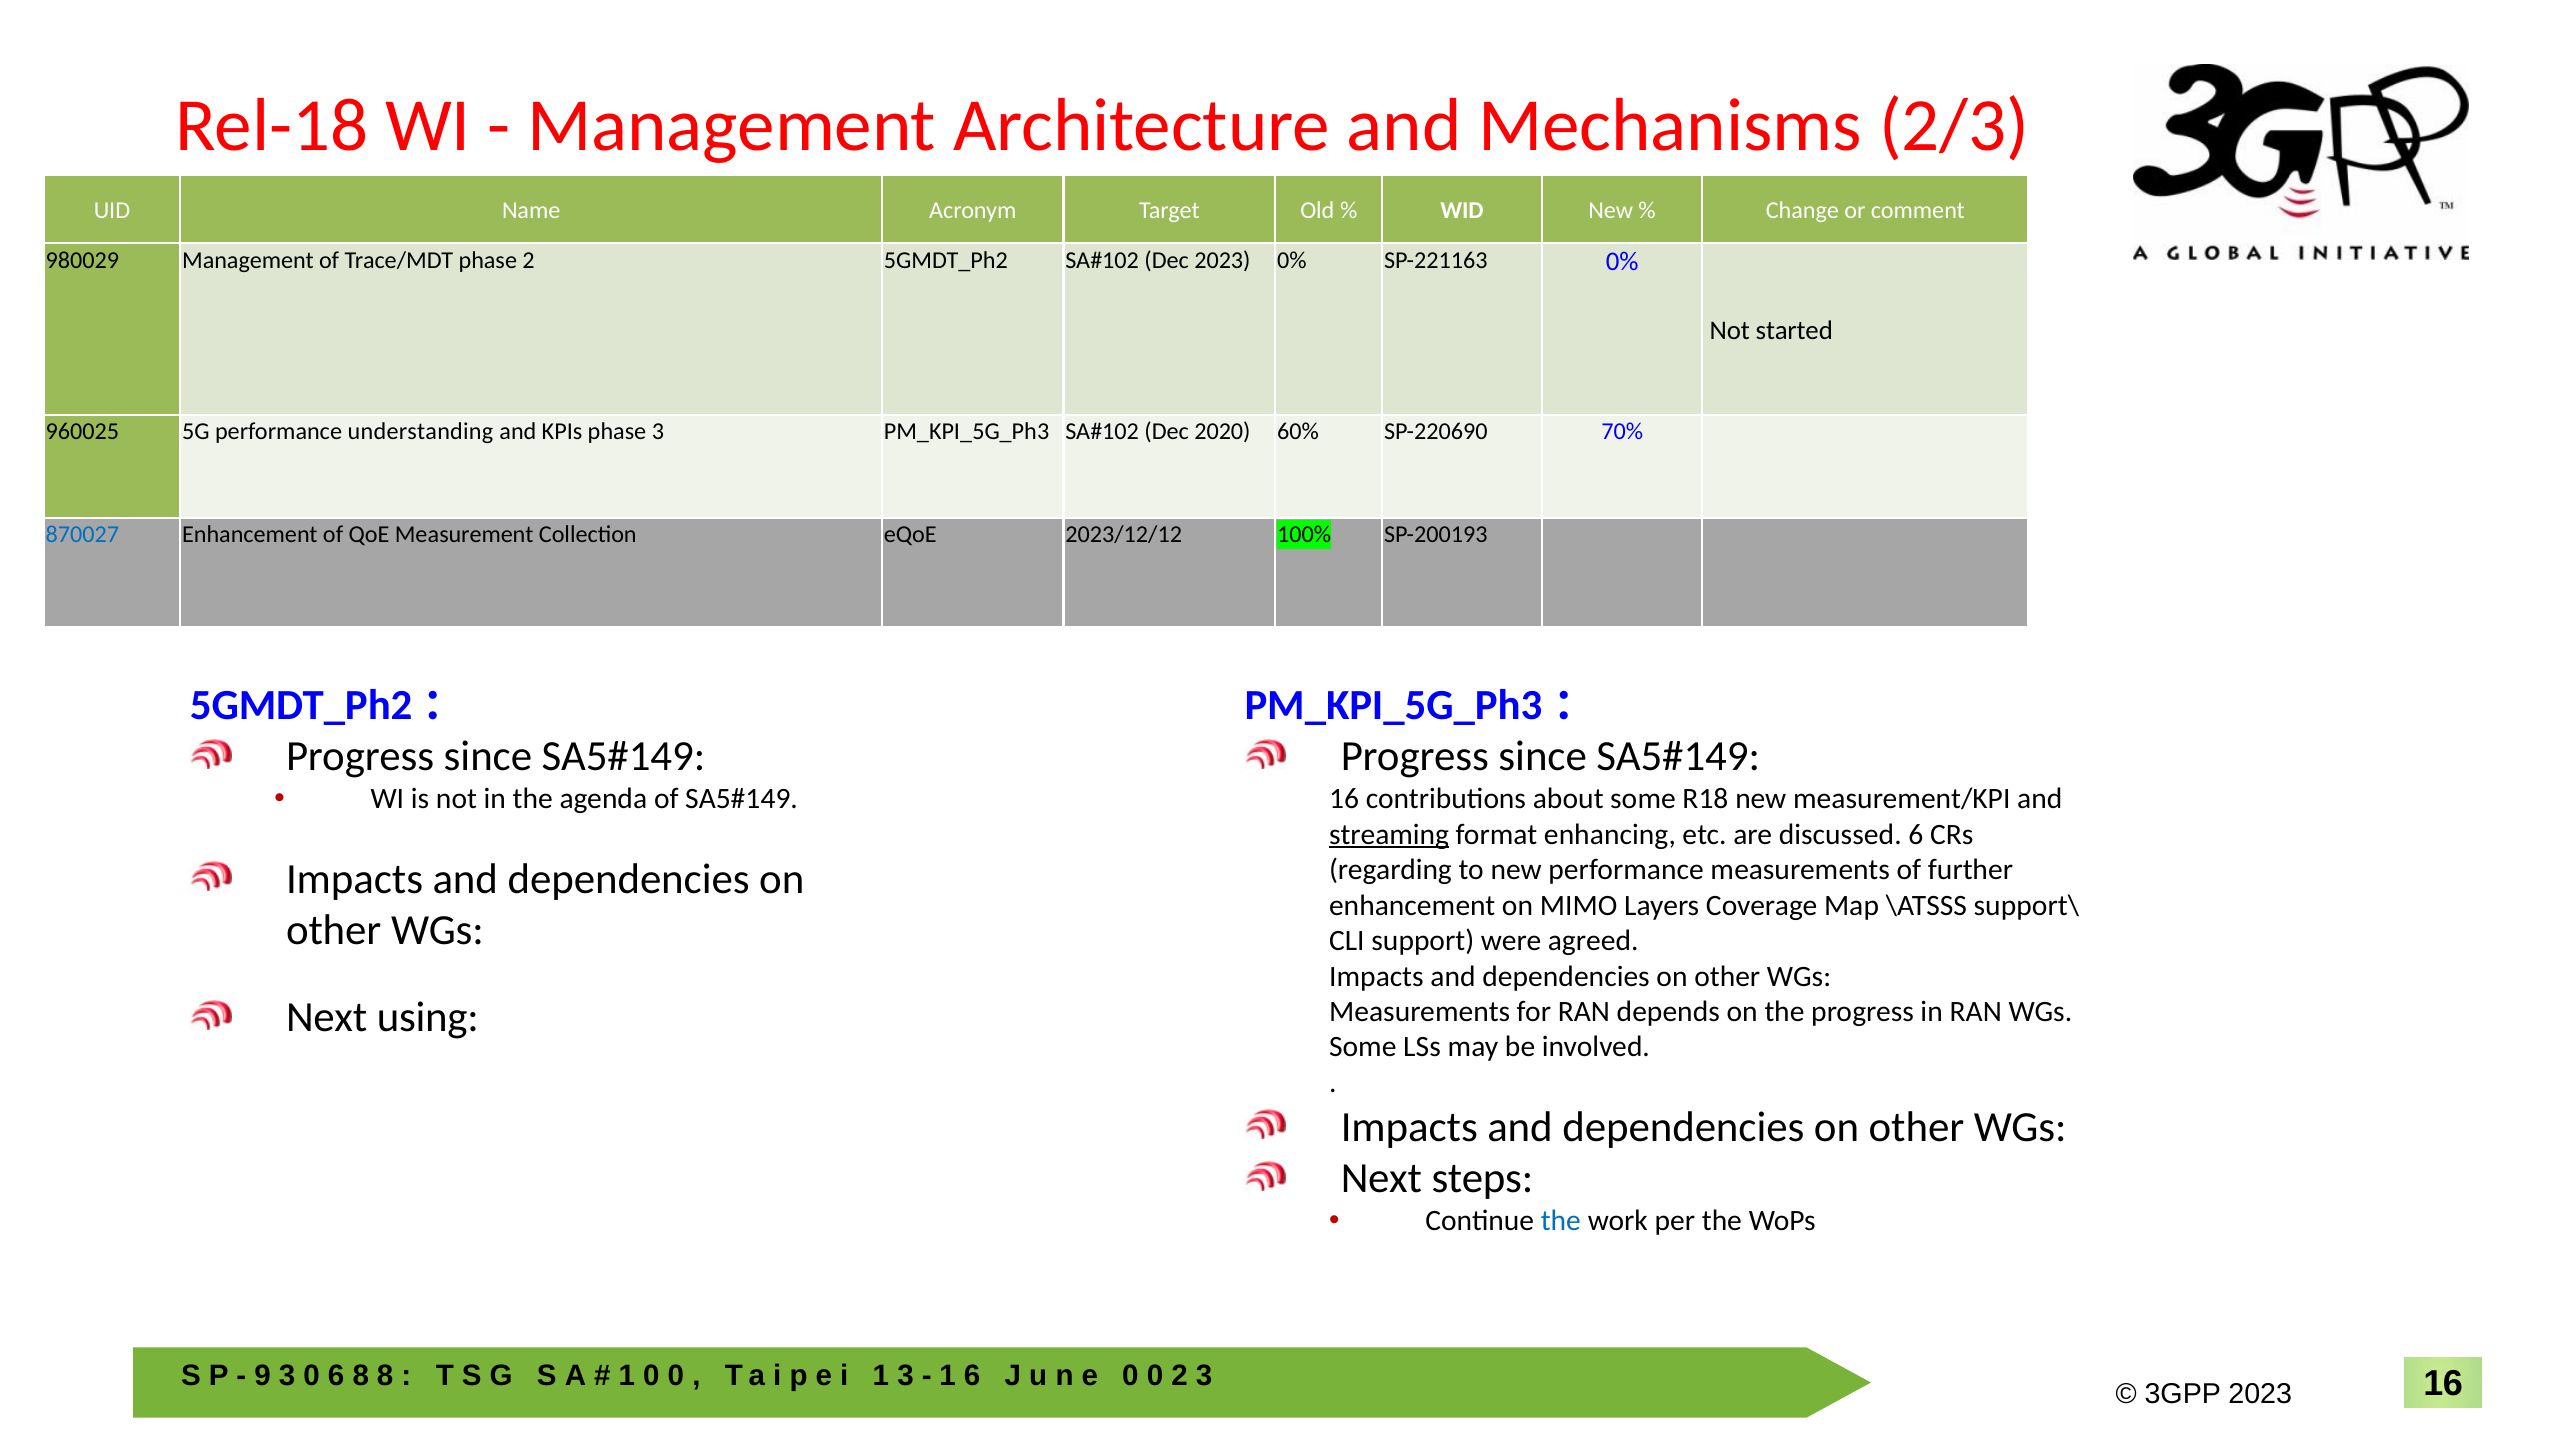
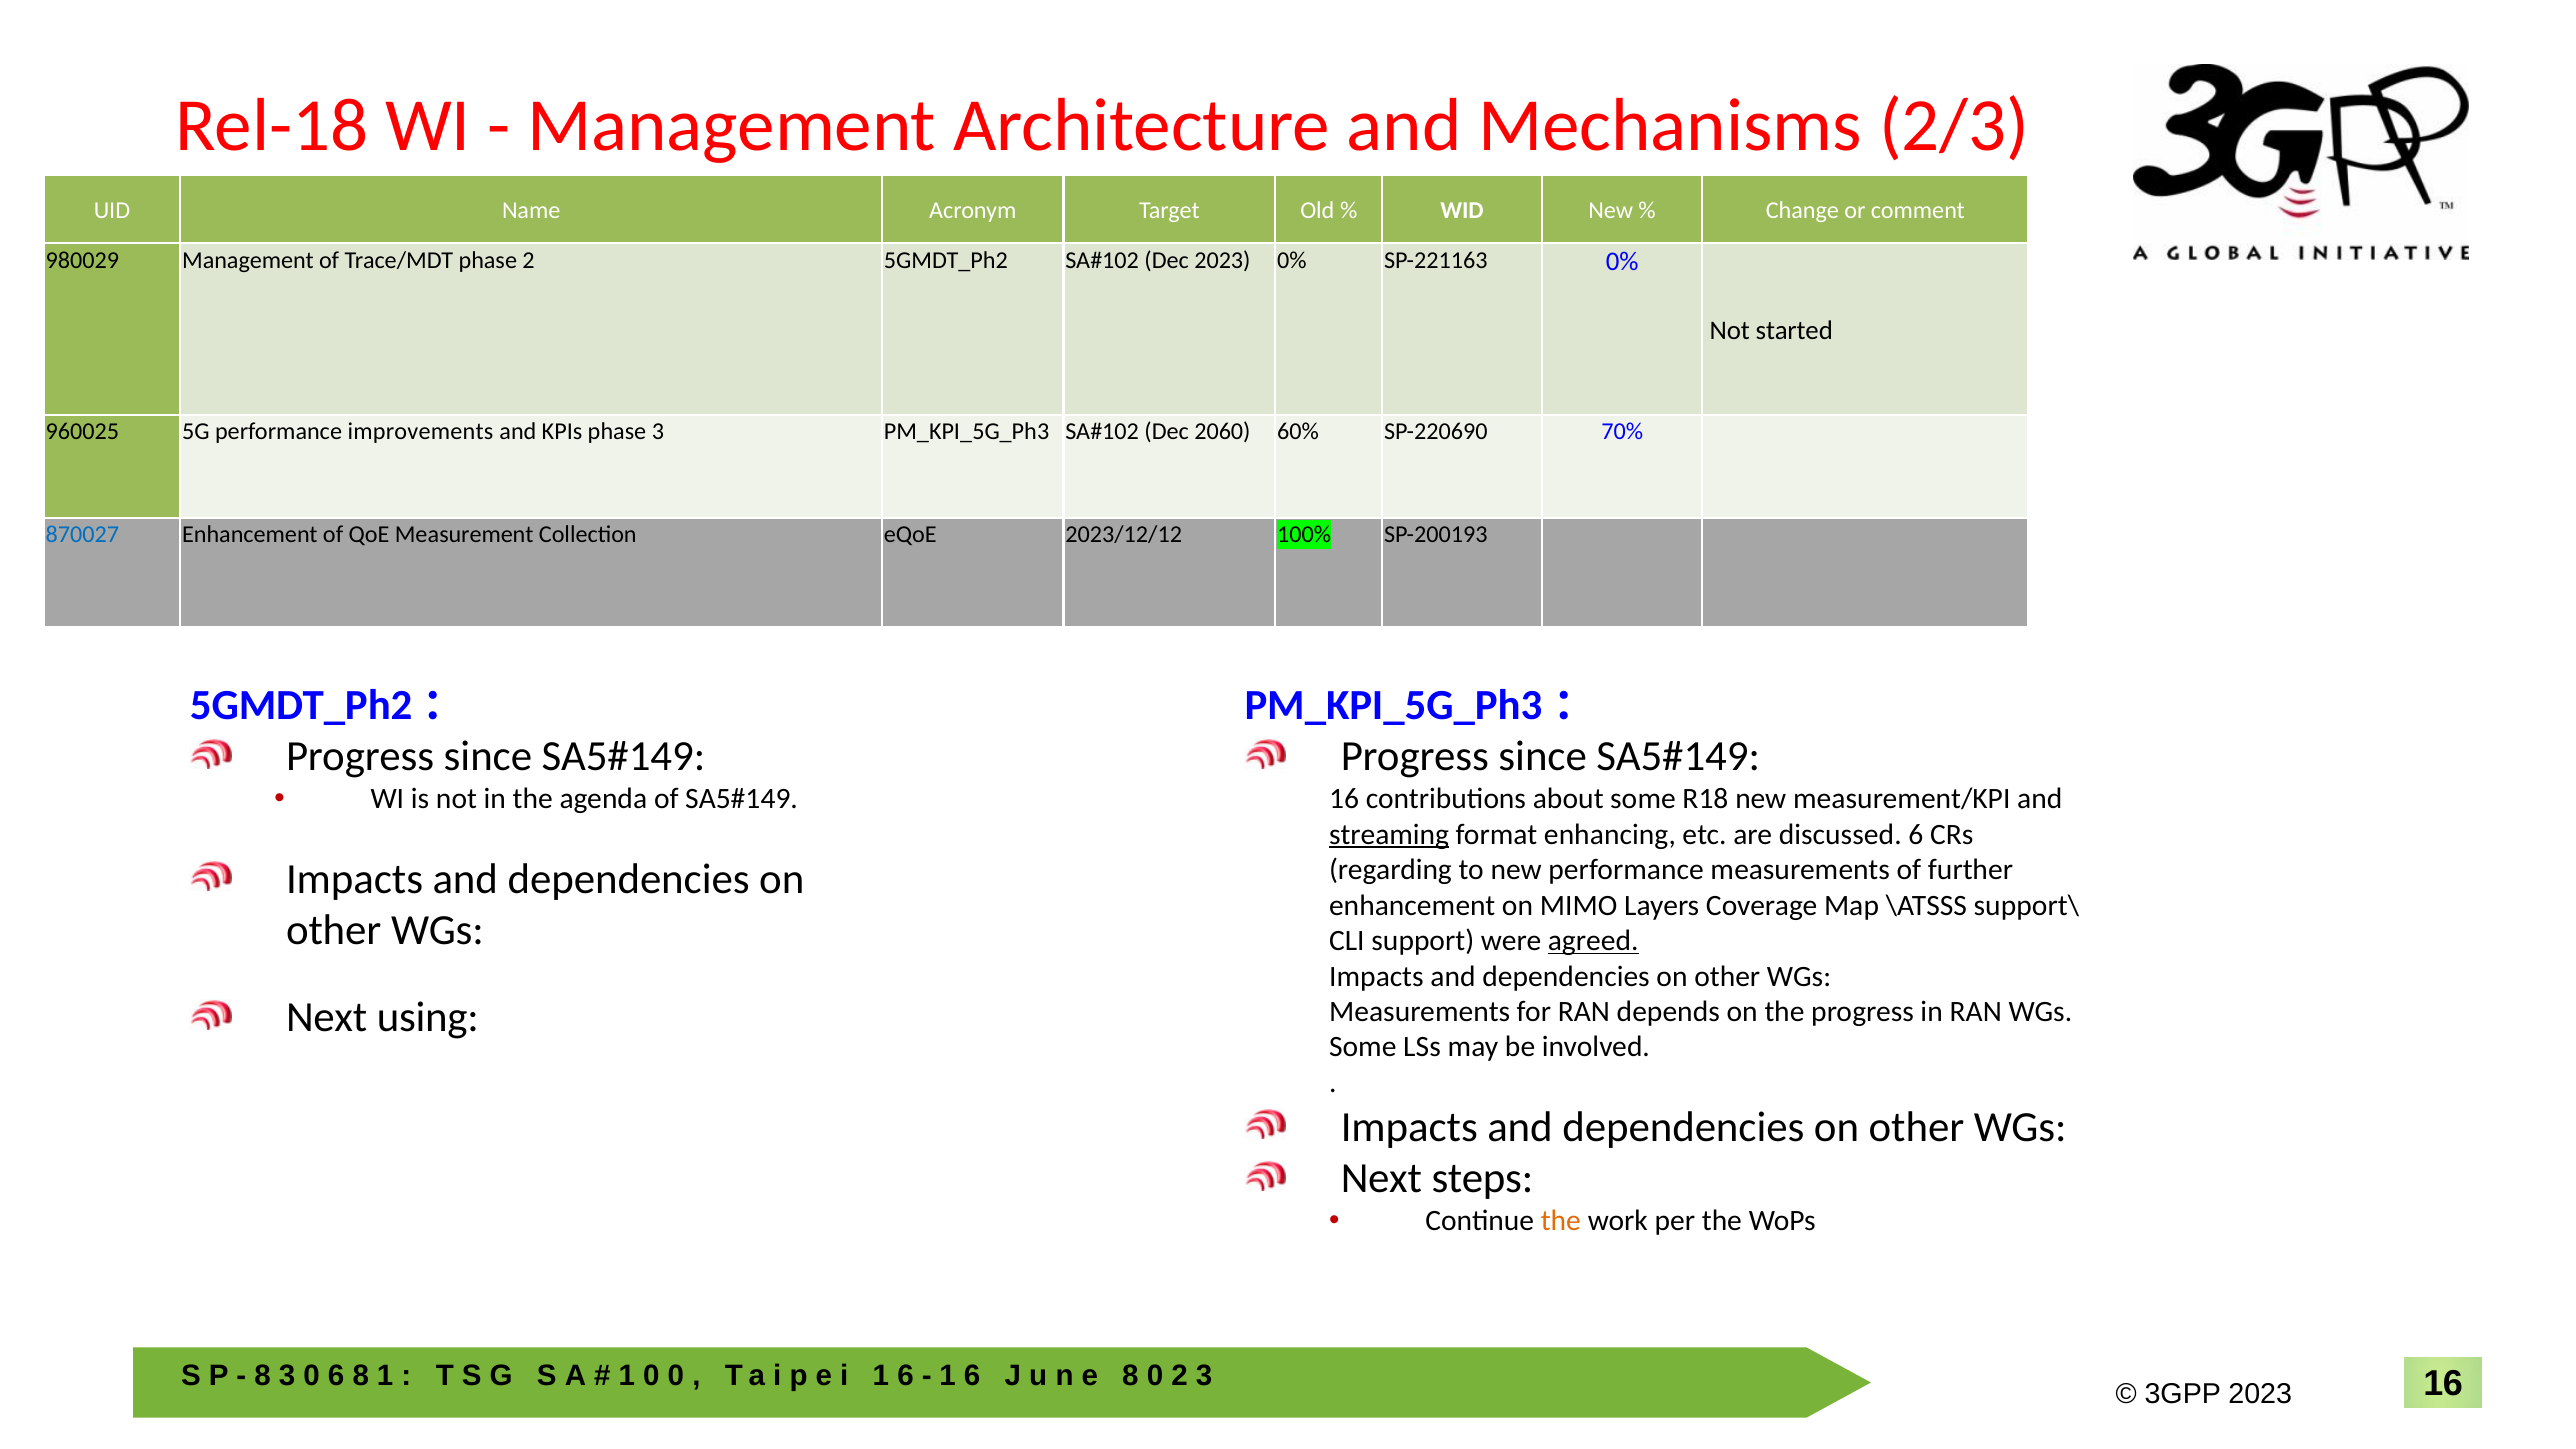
understanding: understanding -> improvements (420, 432)
2020: 2020 -> 2060 (1222, 432)
agreed underline: none -> present (1593, 941)
the colour: blue -> orange (1561, 1221)
9: 9 -> 8 (263, 1376)
8: 8 -> 1 (385, 1376)
3: 3 -> 6 (905, 1376)
0: 0 -> 8 (1130, 1376)
